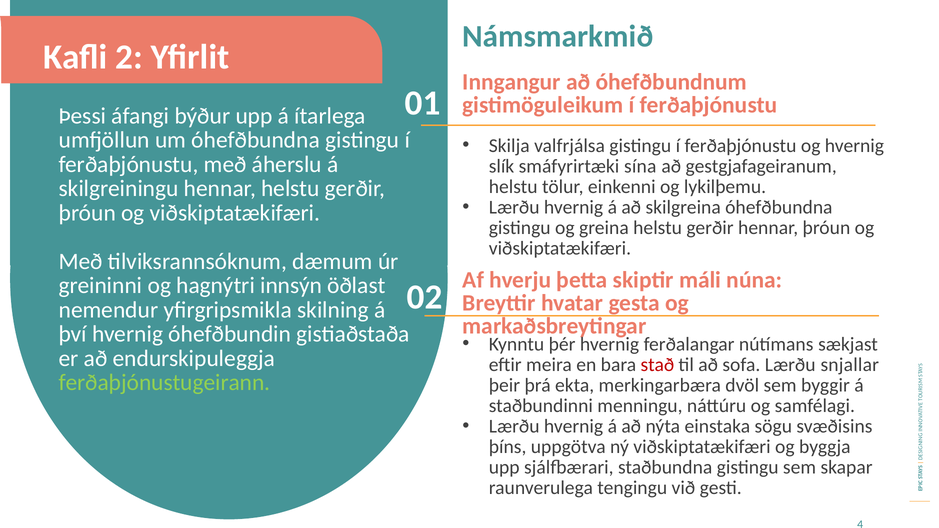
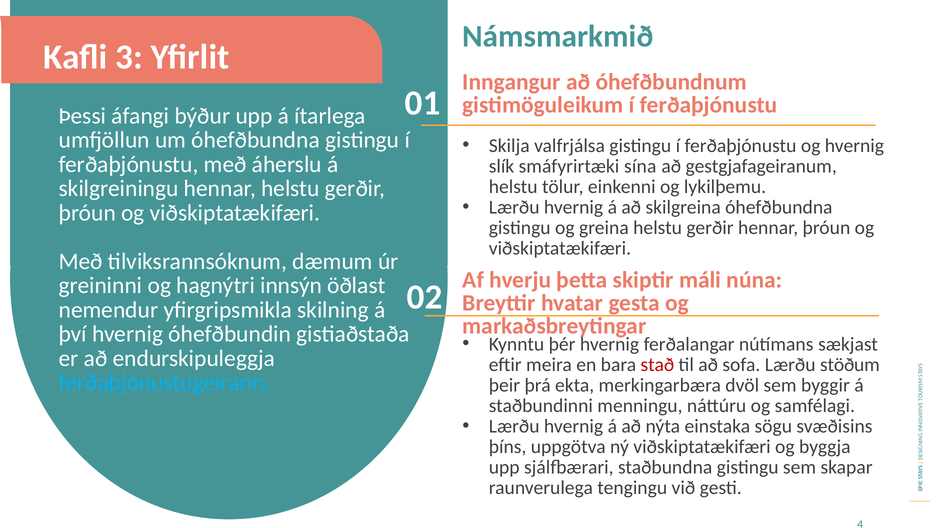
2: 2 -> 3 (129, 57)
snjallar: snjallar -> stöðum (850, 365)
ferðaþjónustugeirann colour: light green -> light blue (164, 383)
